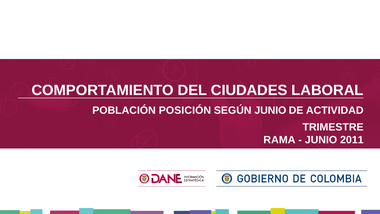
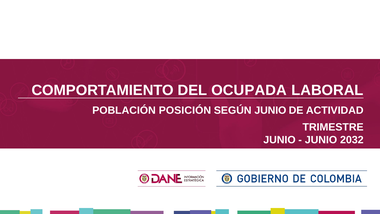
CIUDADES: CIUDADES -> OCUPADA (249, 90)
RAMA: RAMA -> JUNIO (279, 140)
2011: 2011 -> 2032 (352, 140)
